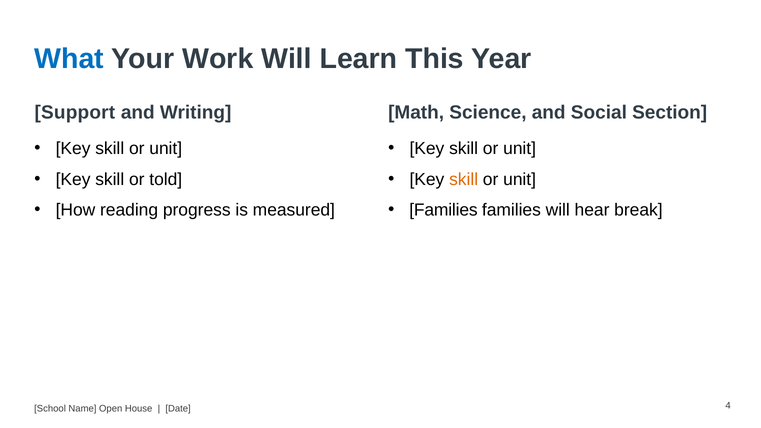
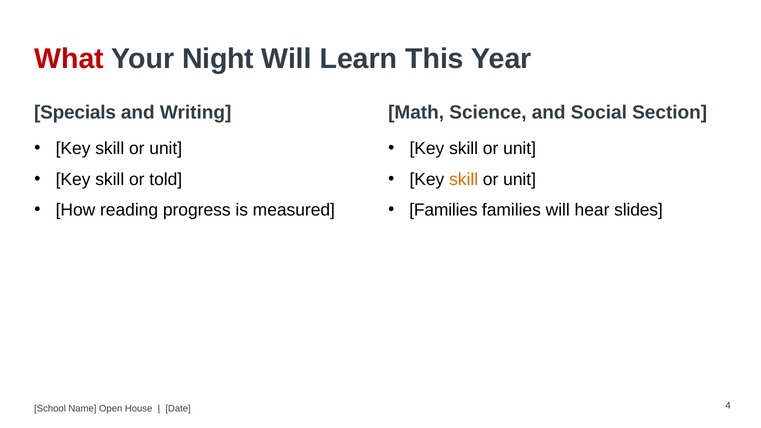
What colour: blue -> red (69, 59)
Work: Work -> Night (218, 59)
Support: Support -> Specials (75, 113)
break: break -> slides (638, 210)
